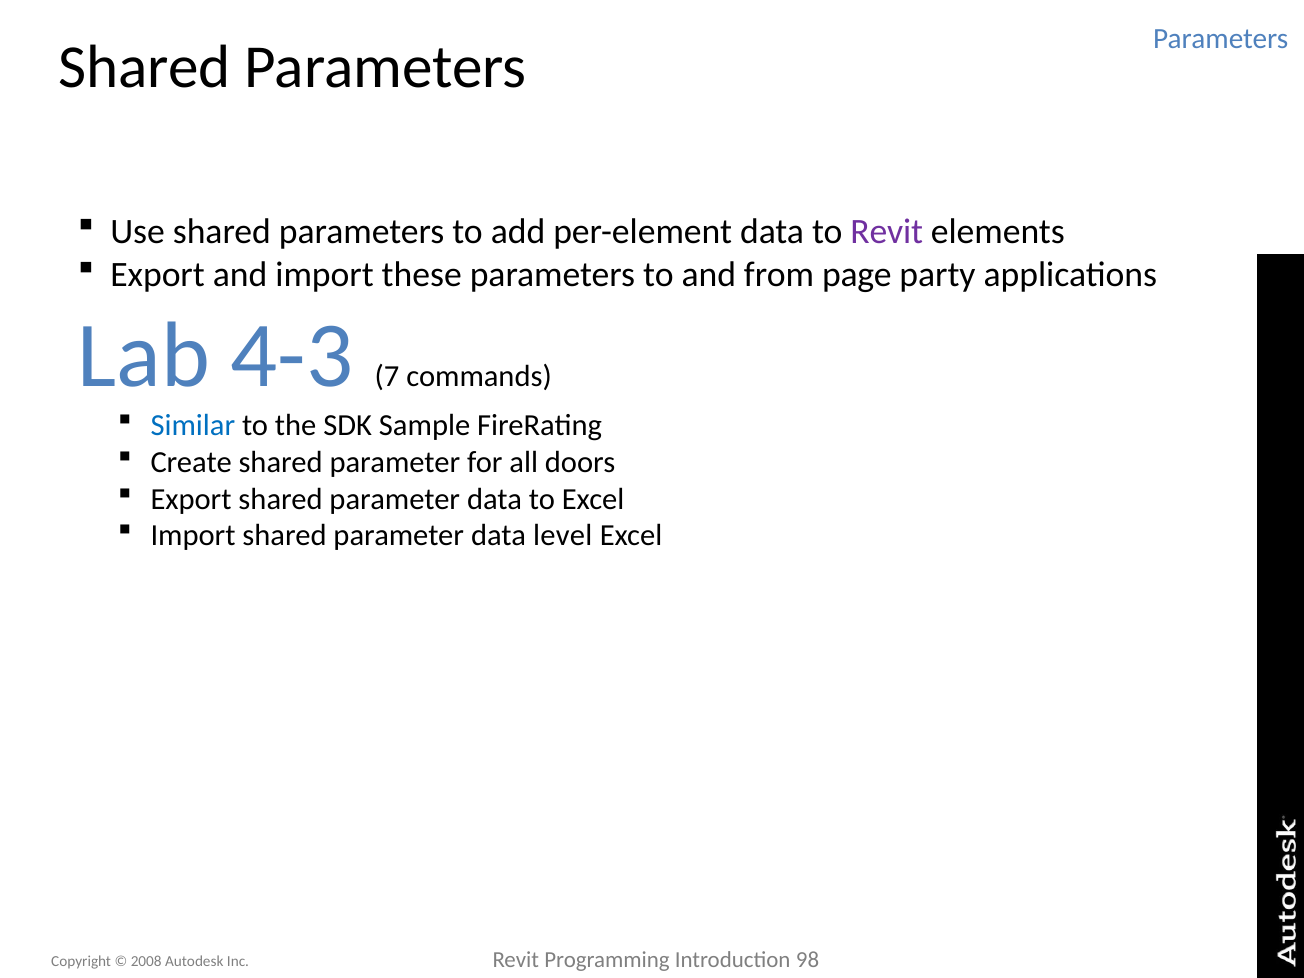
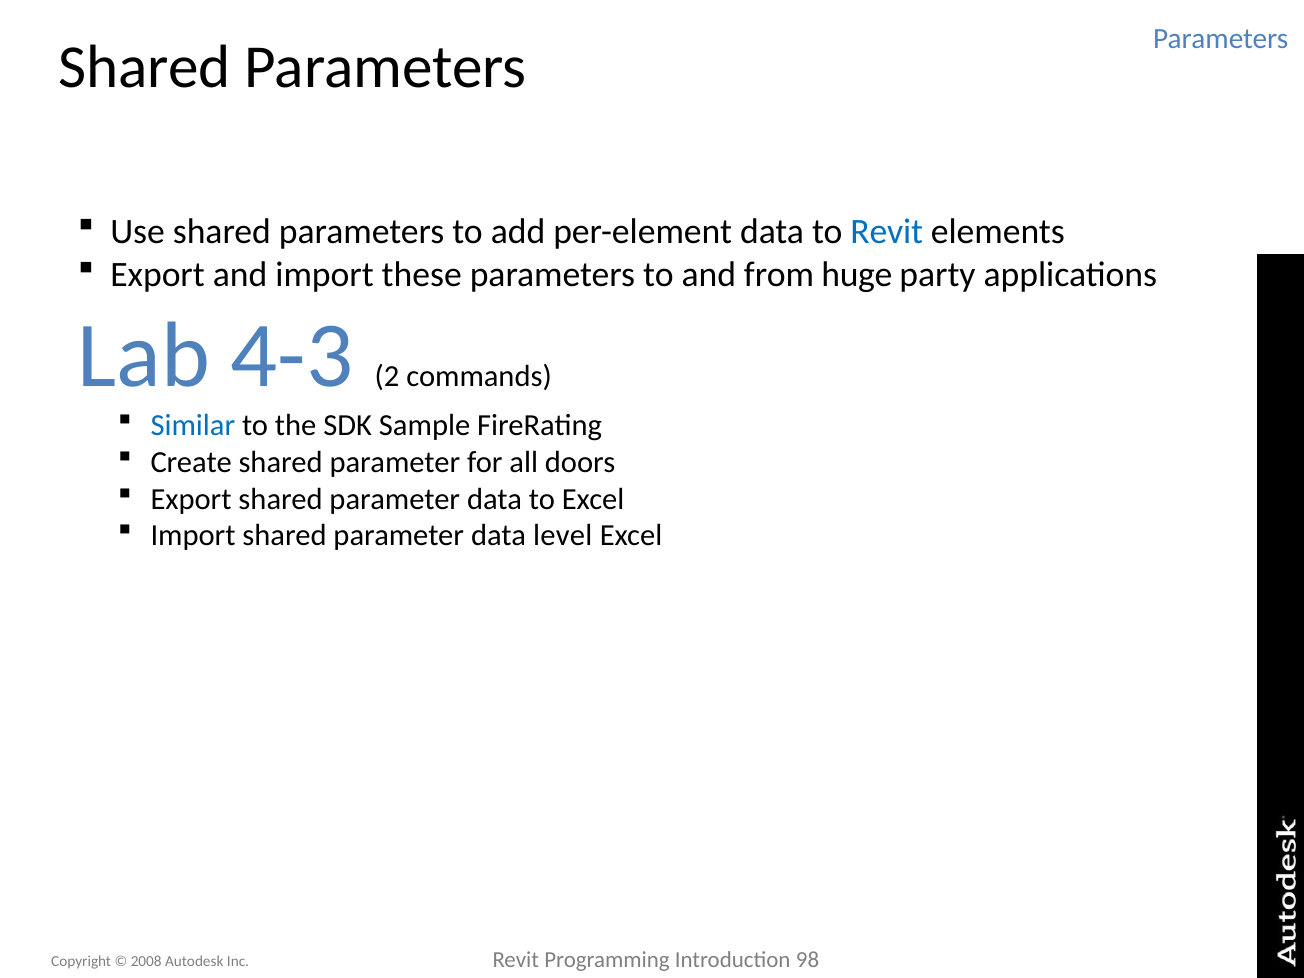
Revit colour: purple -> blue (887, 232)
page: page -> huge (857, 275)
7: 7 -> 2 (387, 377)
